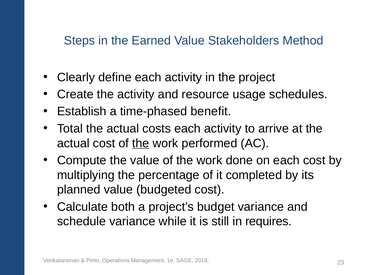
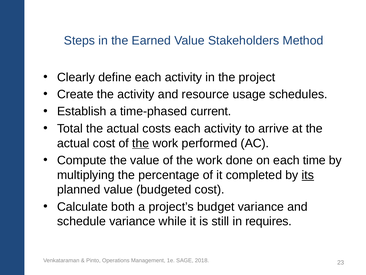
benefit: benefit -> current (211, 111)
each cost: cost -> time (314, 160)
its underline: none -> present (308, 175)
